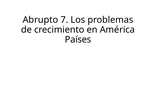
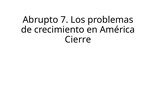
Países: Países -> Cierre (78, 39)
